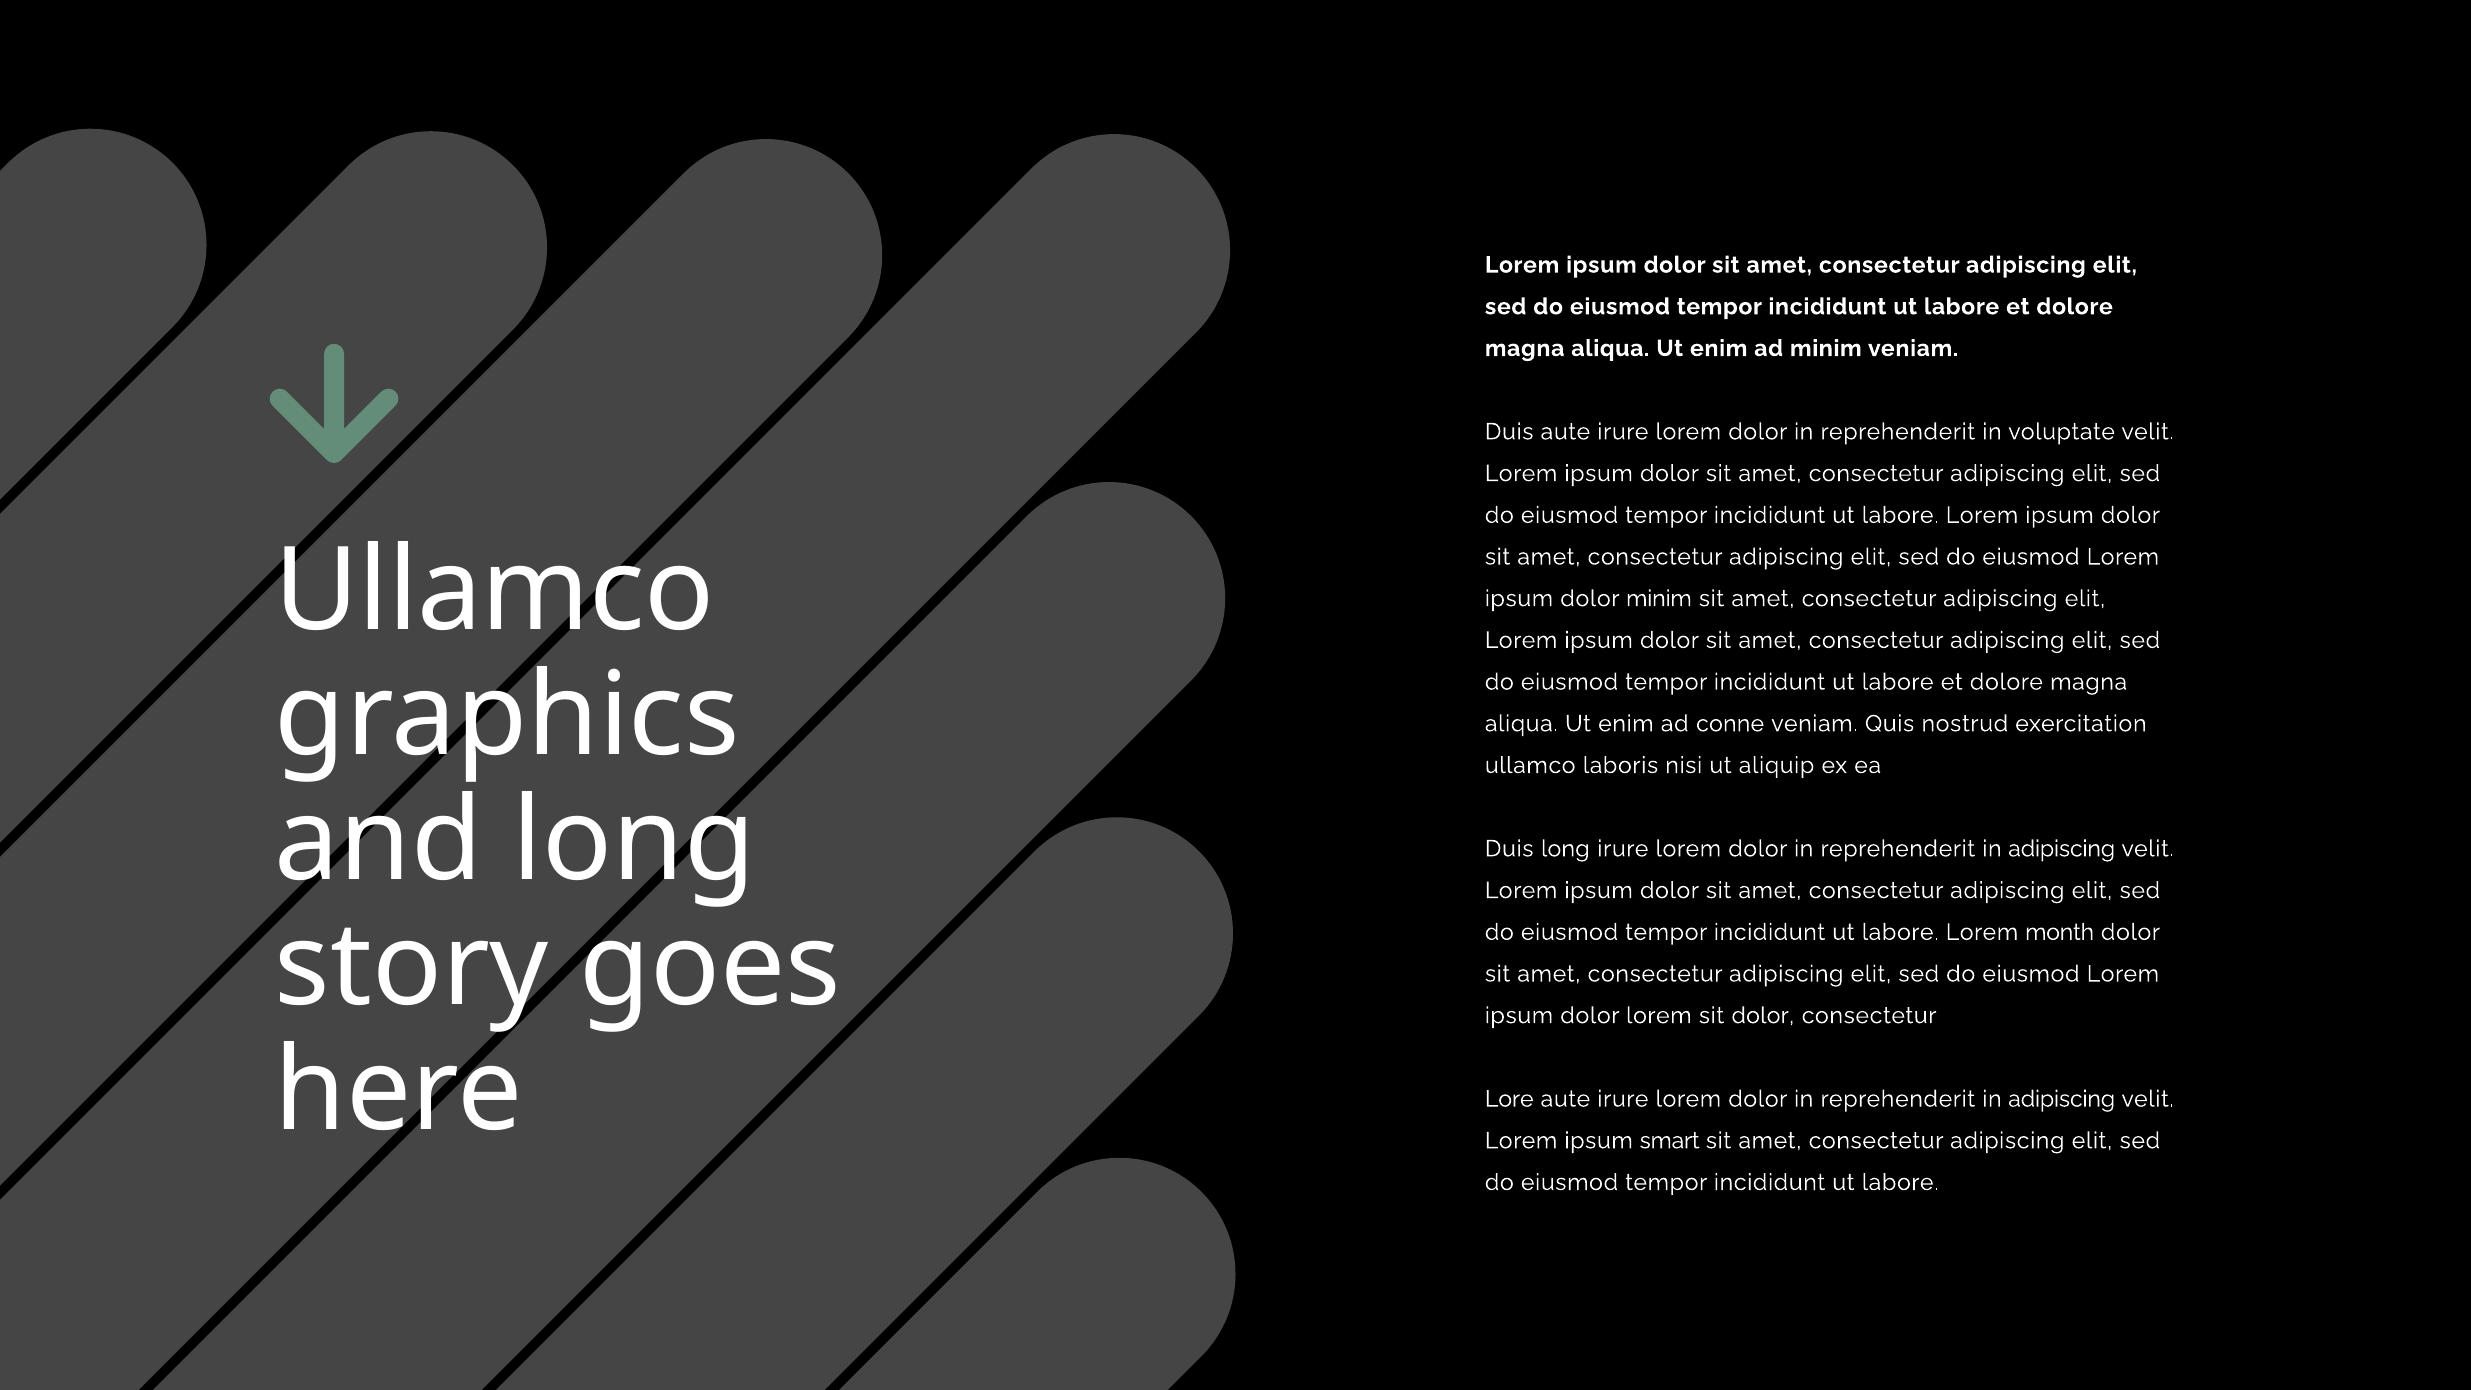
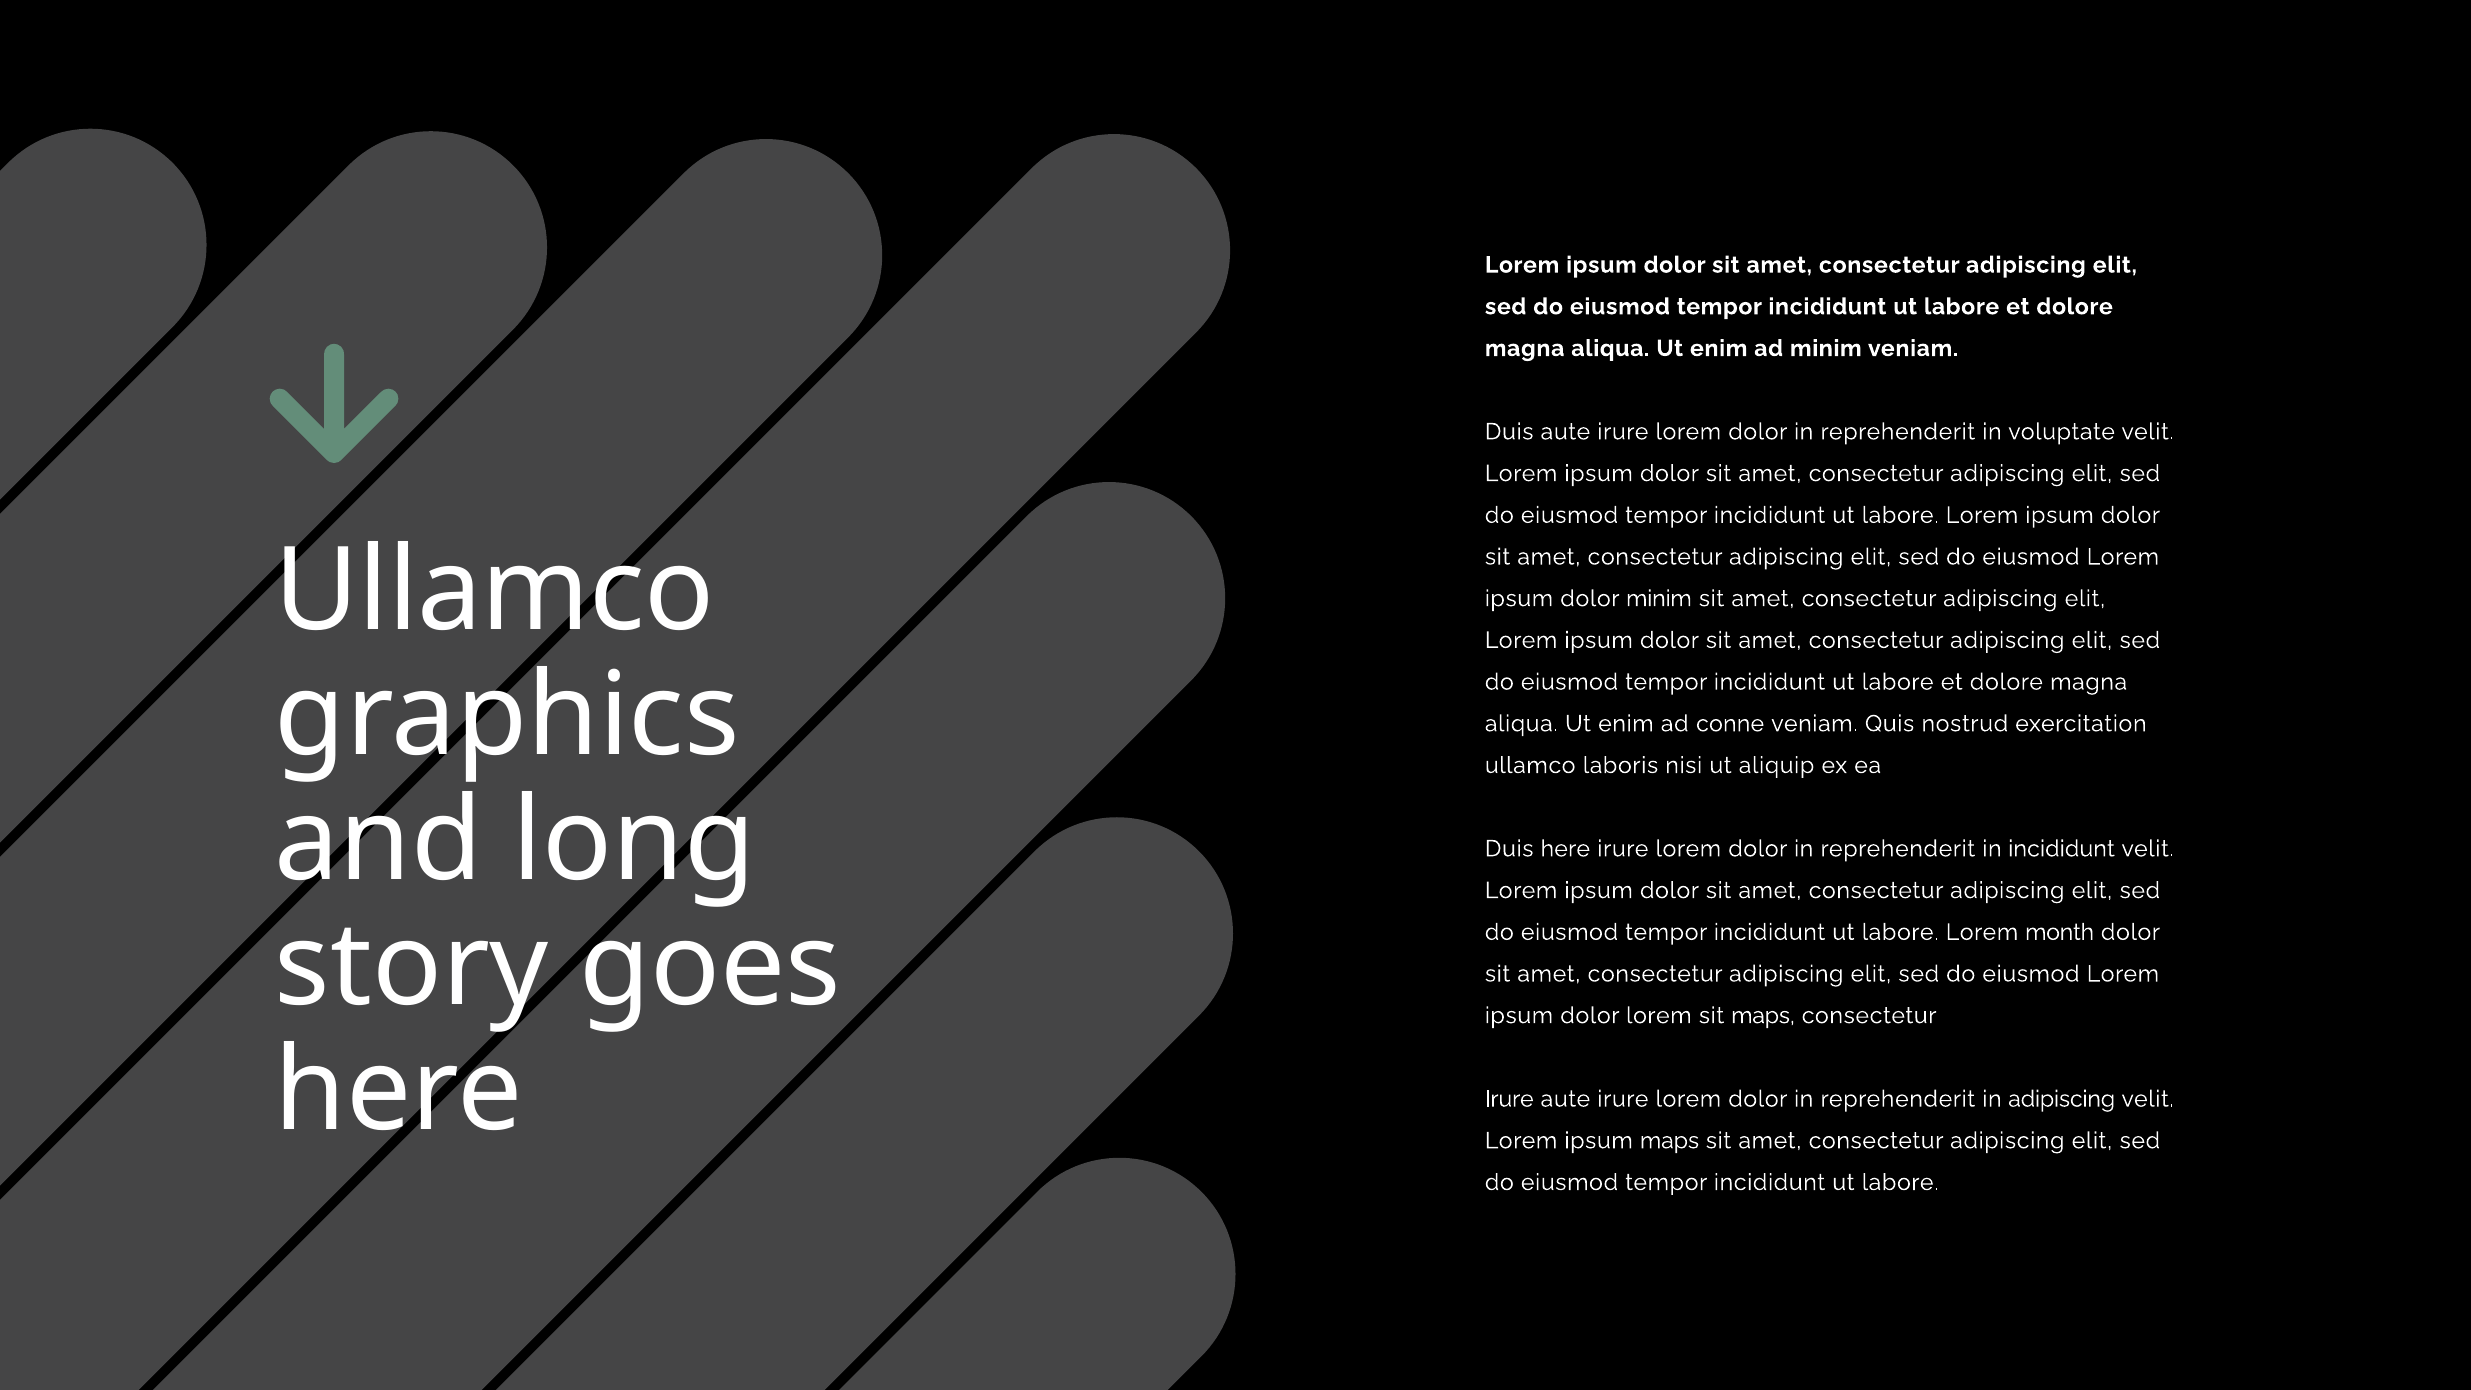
Duis long: long -> here (1565, 849)
adipiscing: adipiscing -> incididunt (2062, 849)
sit dolor: dolor -> maps (1763, 1016)
Lore: Lore -> Irure (1509, 1099)
ipsum smart: smart -> maps (1670, 1141)
